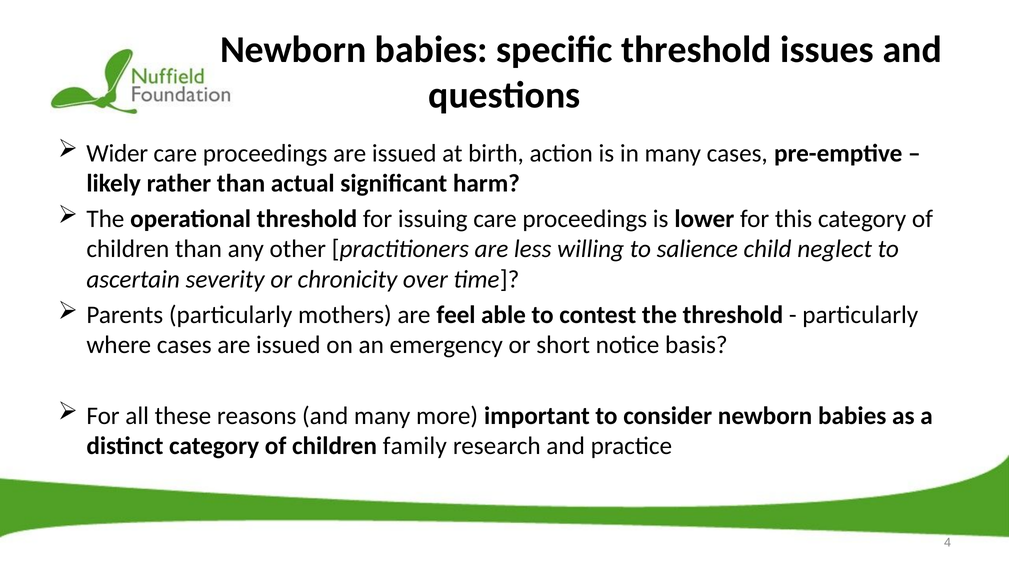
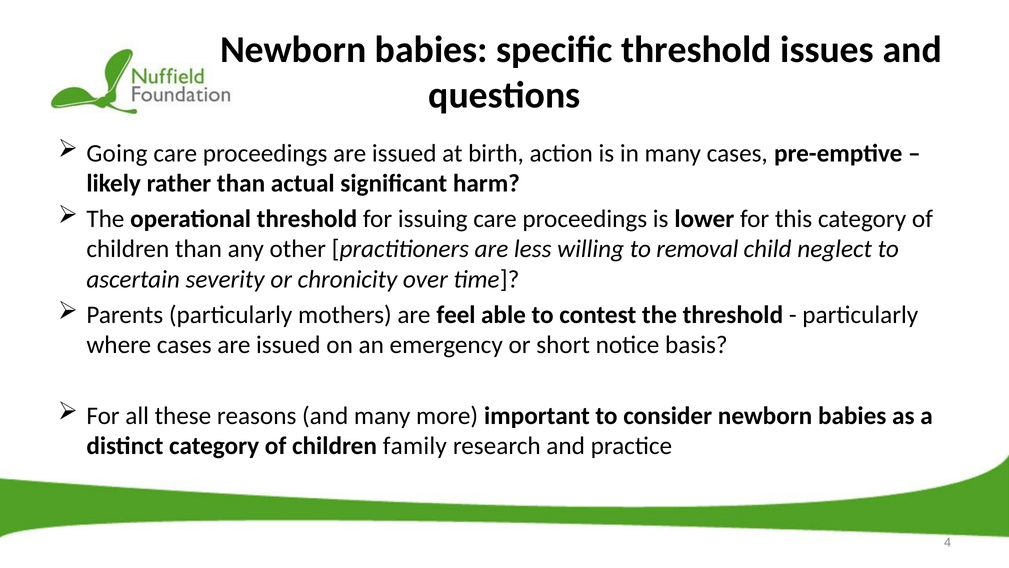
Wider: Wider -> Going (117, 153)
salience: salience -> removal (697, 249)
